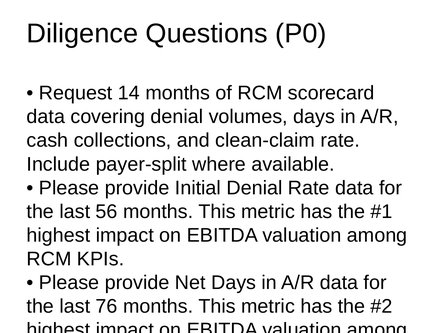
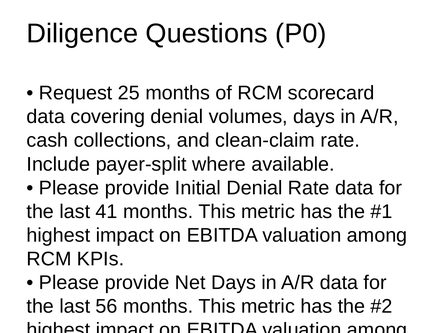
14: 14 -> 25 (129, 93)
56: 56 -> 41 (107, 212)
76: 76 -> 56 (107, 306)
